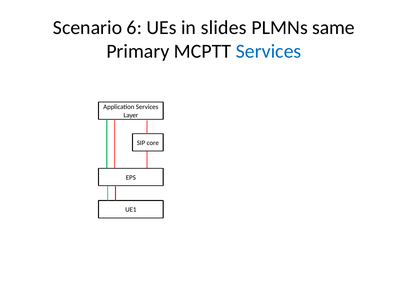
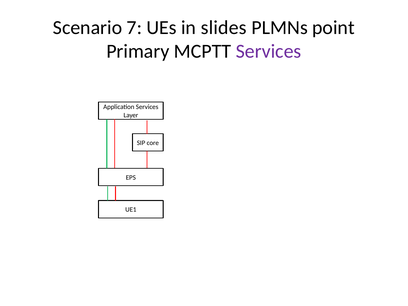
6: 6 -> 7 (134, 28)
same: same -> point (333, 28)
Services colour: blue -> purple (269, 51)
